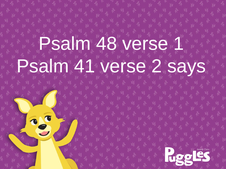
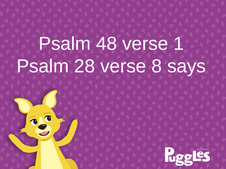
41: 41 -> 28 (85, 66)
2: 2 -> 8 (157, 66)
